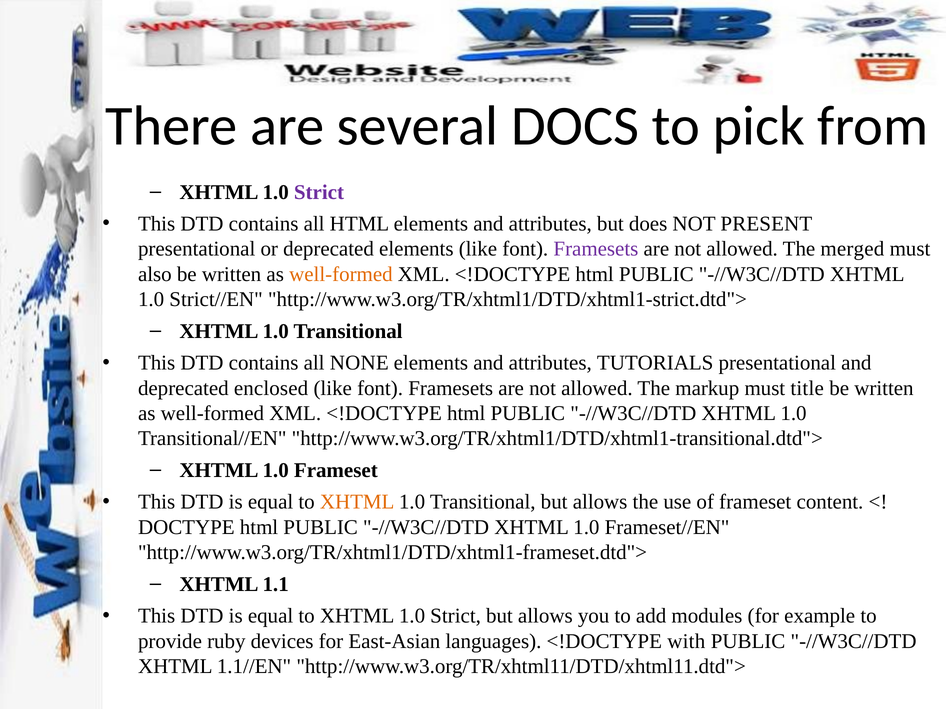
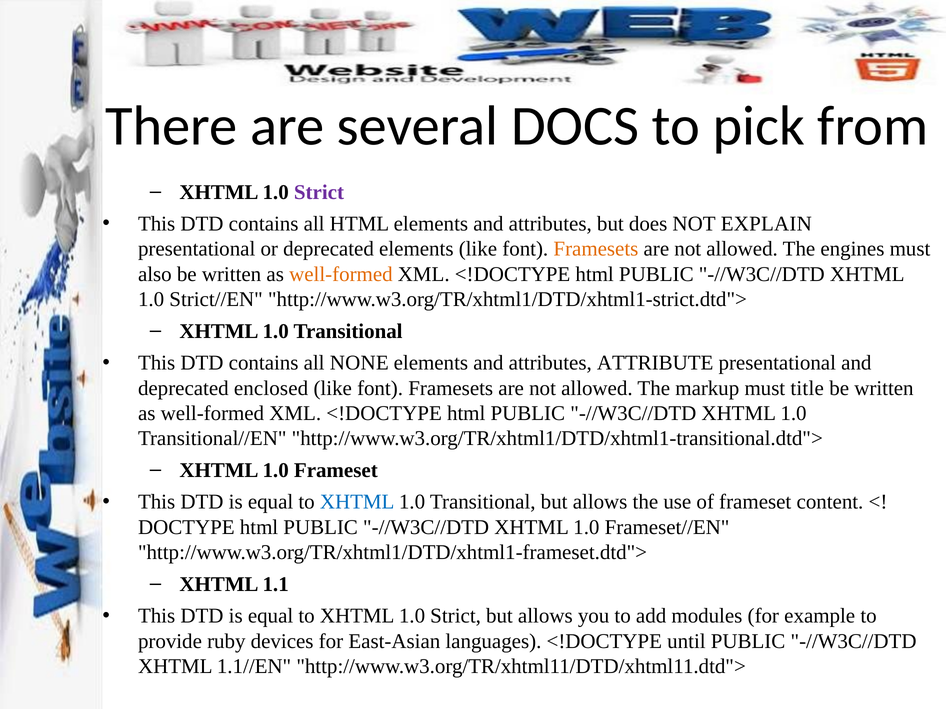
PRESENT: PRESENT -> EXPLAIN (766, 224)
Framesets colour: purple -> orange (596, 249)
merged: merged -> engines (852, 249)
TUTORIALS: TUTORIALS -> ATTRIBUTE (655, 363)
XHTML colour: orange -> blue (357, 502)
with: with -> until (686, 642)
